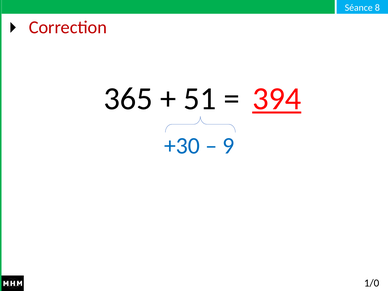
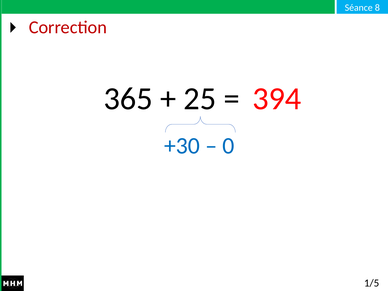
51: 51 -> 25 (200, 99)
394 underline: present -> none (277, 99)
9: 9 -> 0 (228, 146)
1/0: 1/0 -> 1/5 (372, 283)
